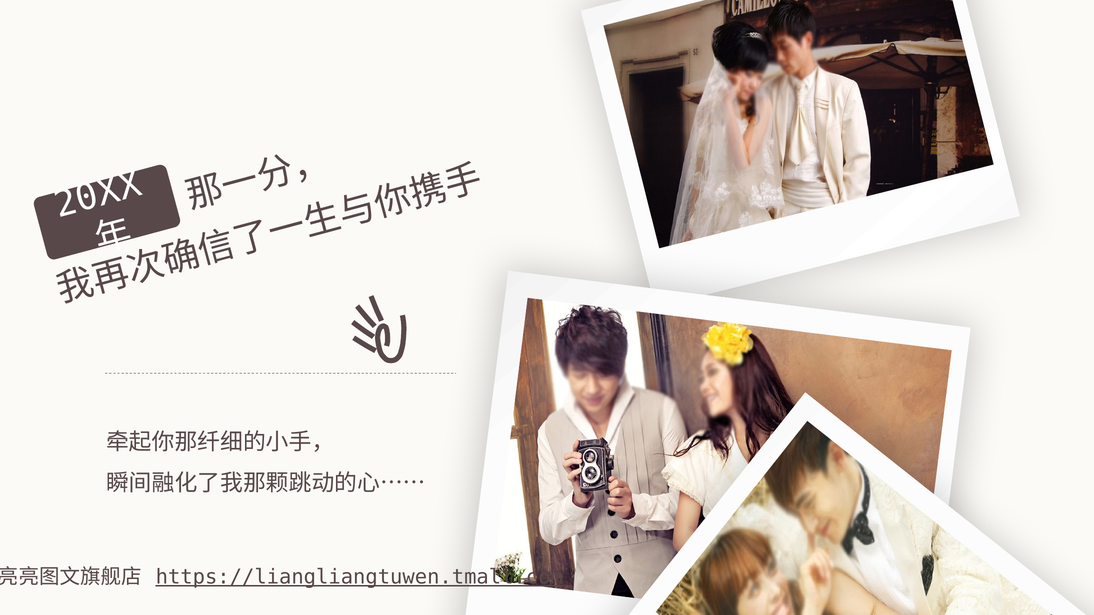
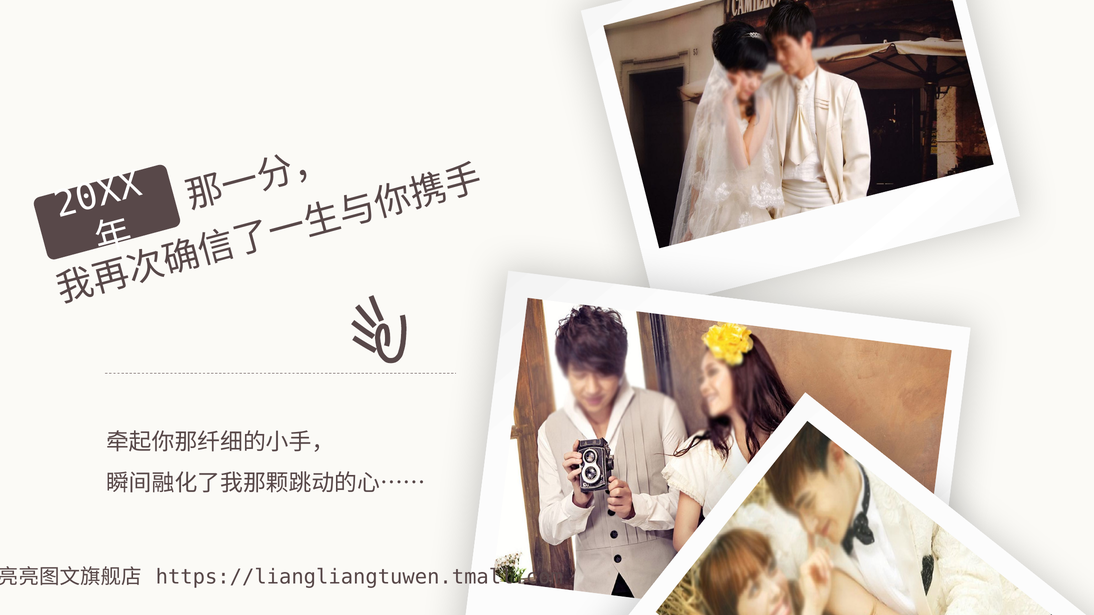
https://liangliangtuwen.tmall.com underline: present -> none (359, 577)
